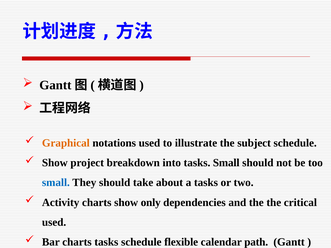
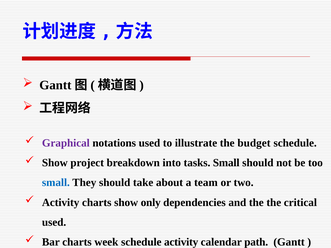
Graphical colour: orange -> purple (66, 143)
subject: subject -> budget (254, 143)
a tasks: tasks -> team (206, 183)
charts tasks: tasks -> week (106, 242)
schedule flexible: flexible -> activity (181, 242)
